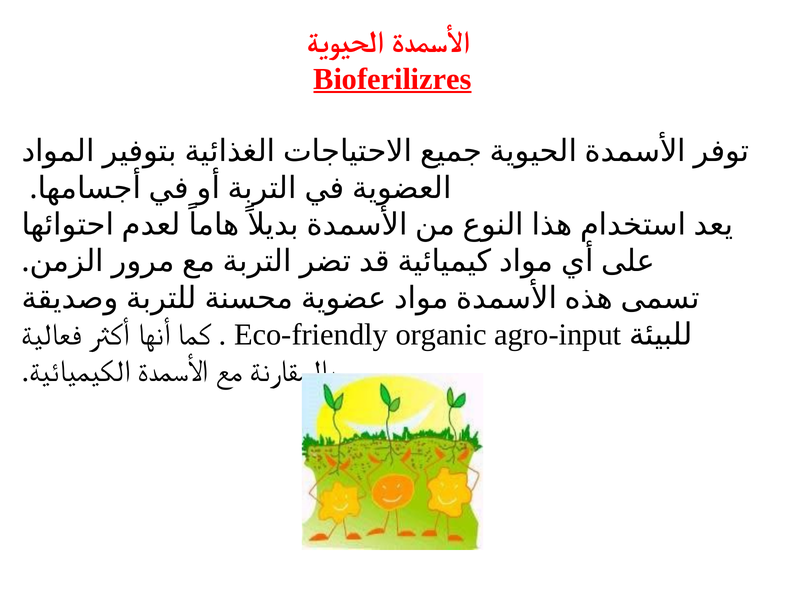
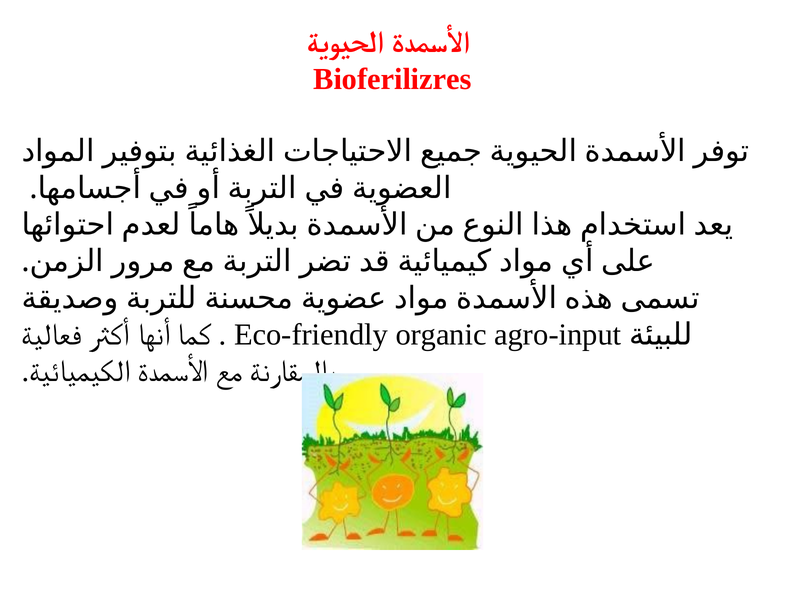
Bioferilizres underline: present -> none (392, 79)
